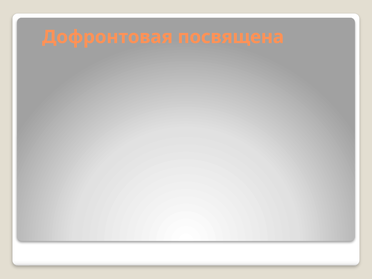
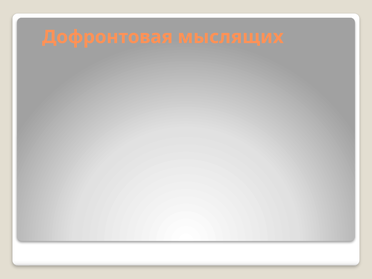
посвящена: посвящена -> мыслящих (231, 37)
